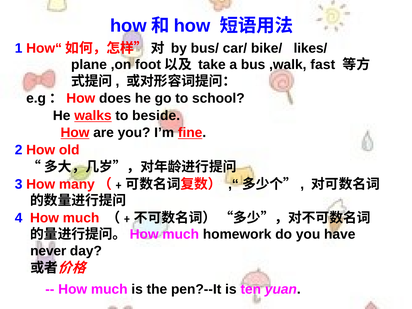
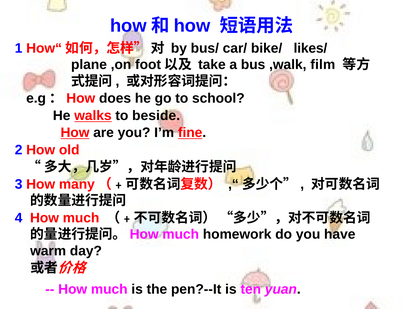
fast: fast -> film (323, 65)
never: never -> warm (48, 251)
